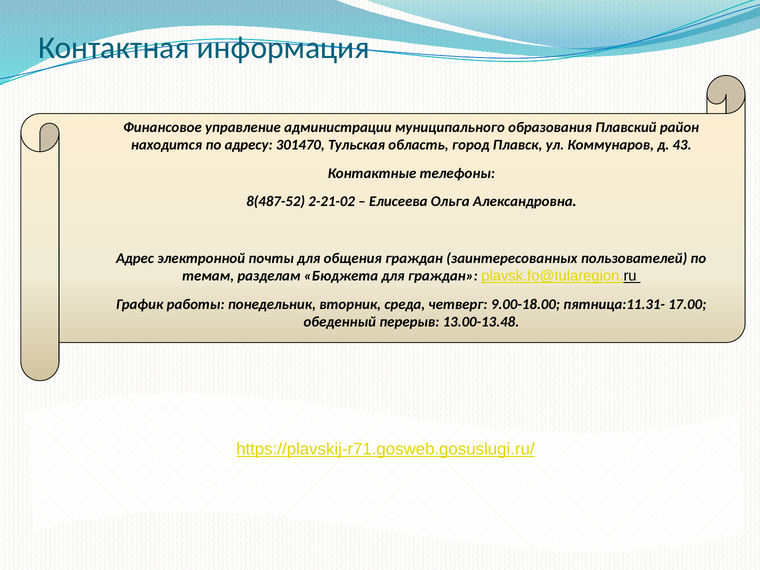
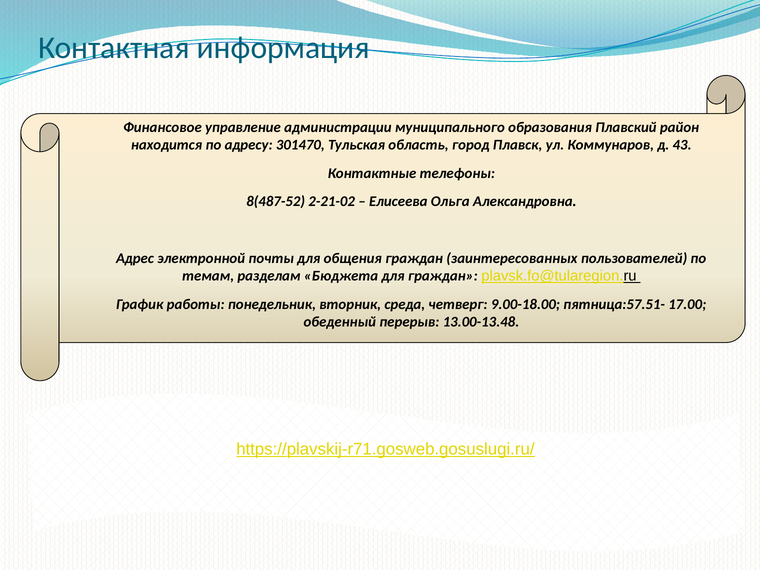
пятница:11.31-: пятница:11.31- -> пятница:57.51- (614, 304)
